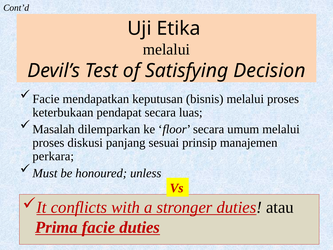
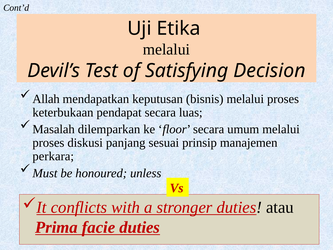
Facie: Facie -> Allah (46, 99)
